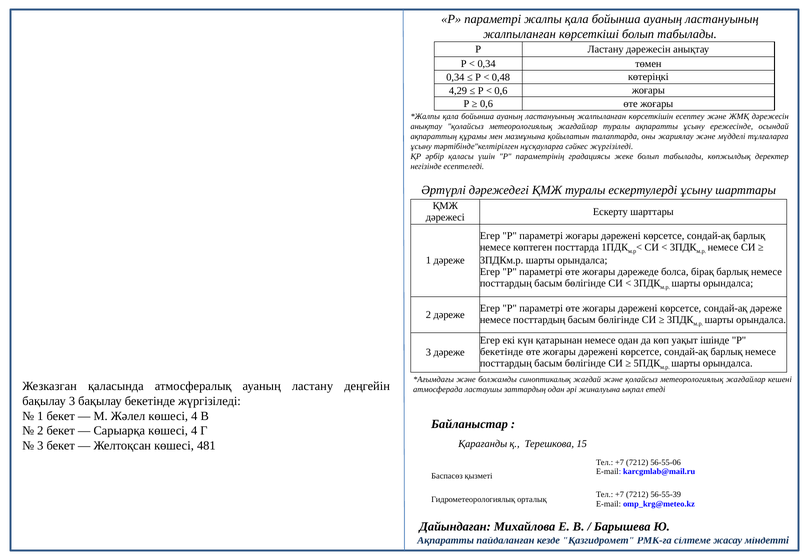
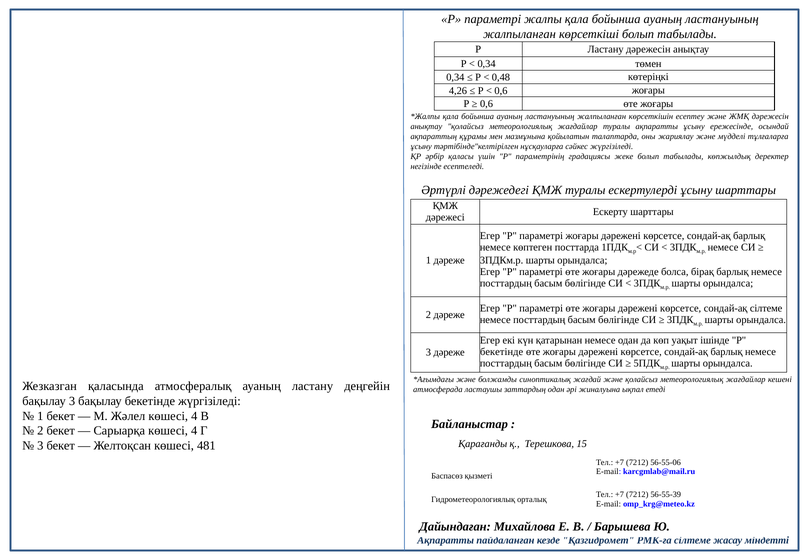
4,29: 4,29 -> 4,26 (458, 91)
сондай-ақ дәреже: дәреже -> сілтеме (766, 308)
